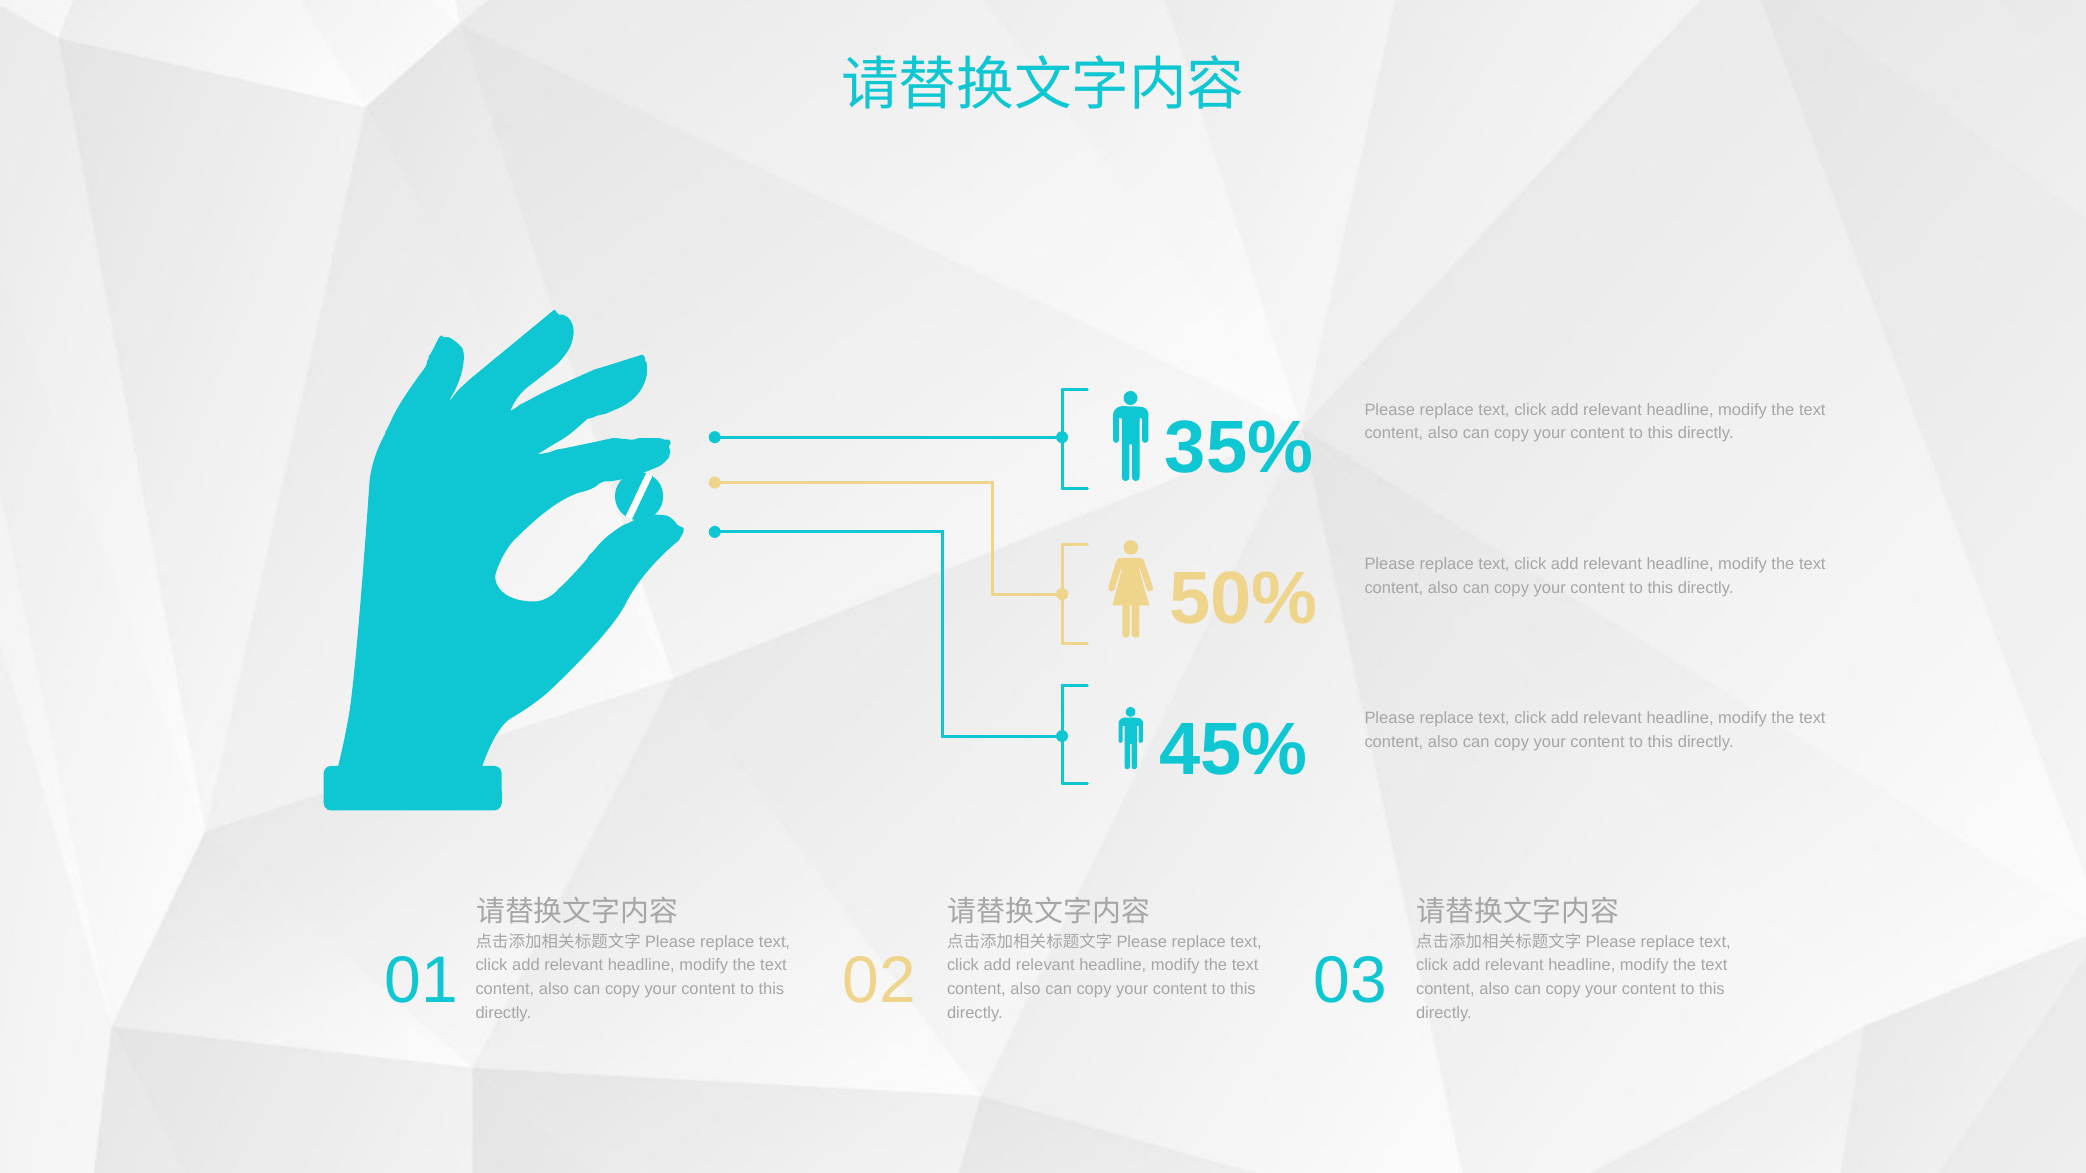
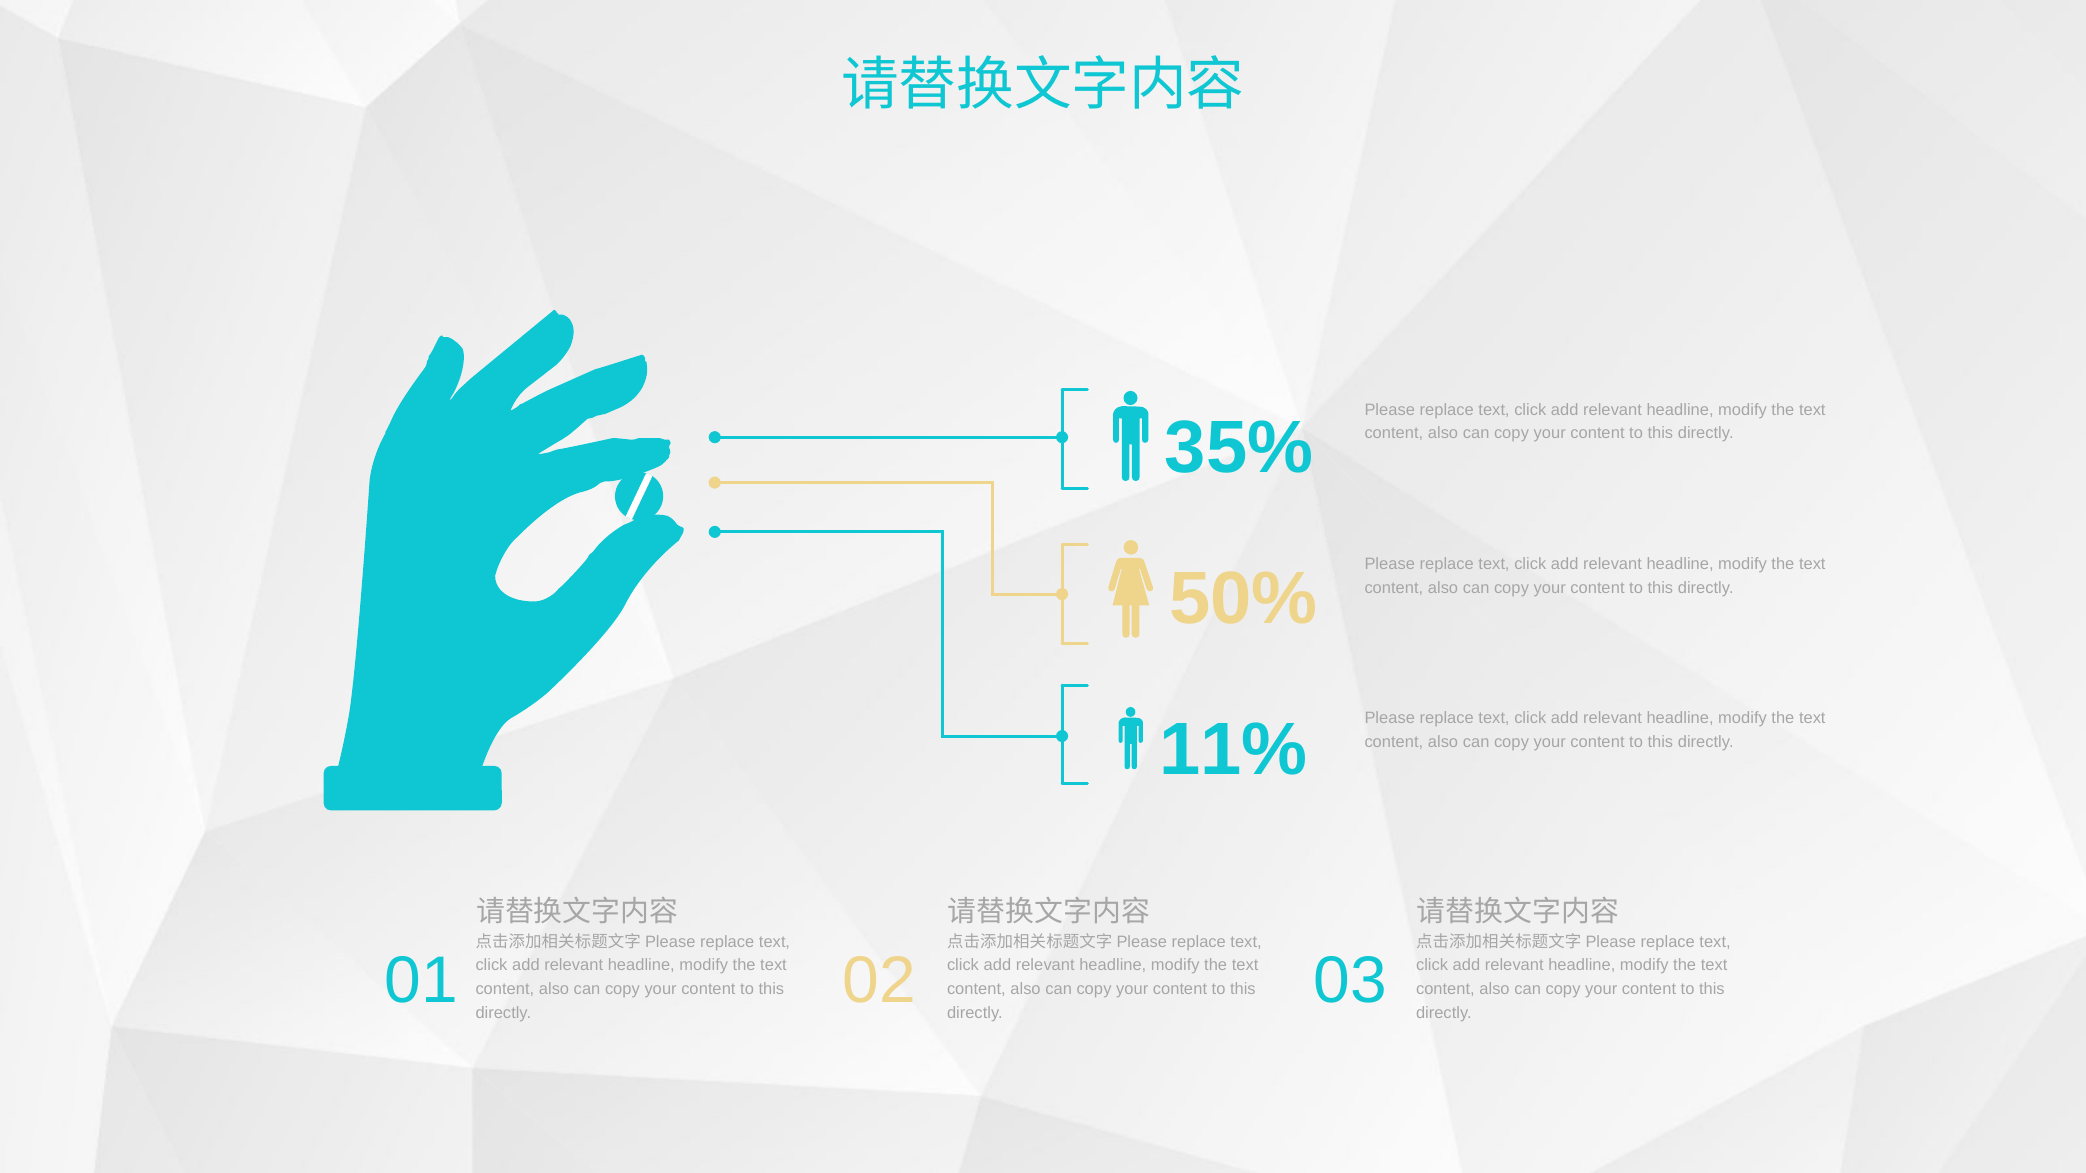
45%: 45% -> 11% (1233, 750)
